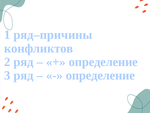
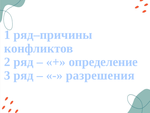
определение: определение -> разрешения (100, 75)
